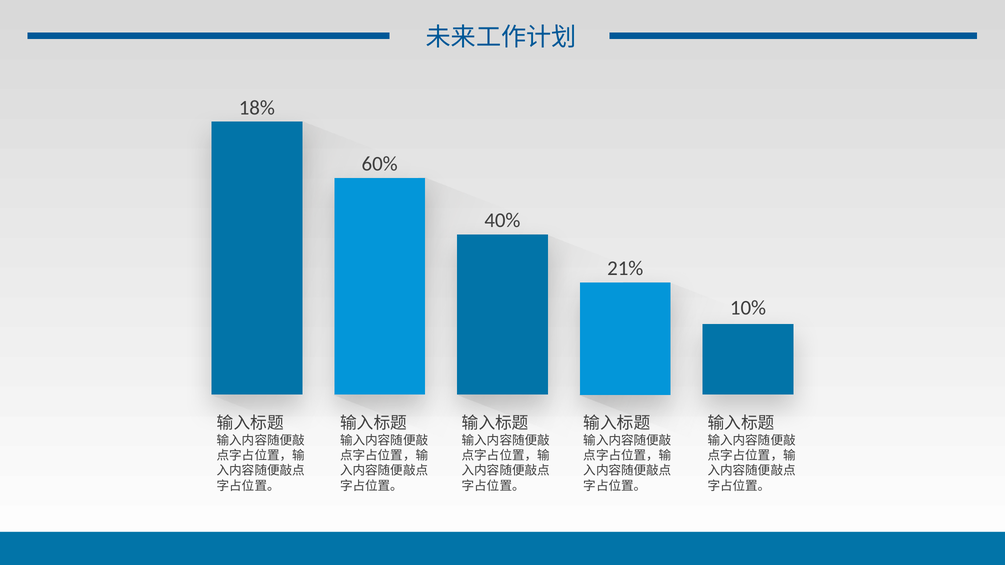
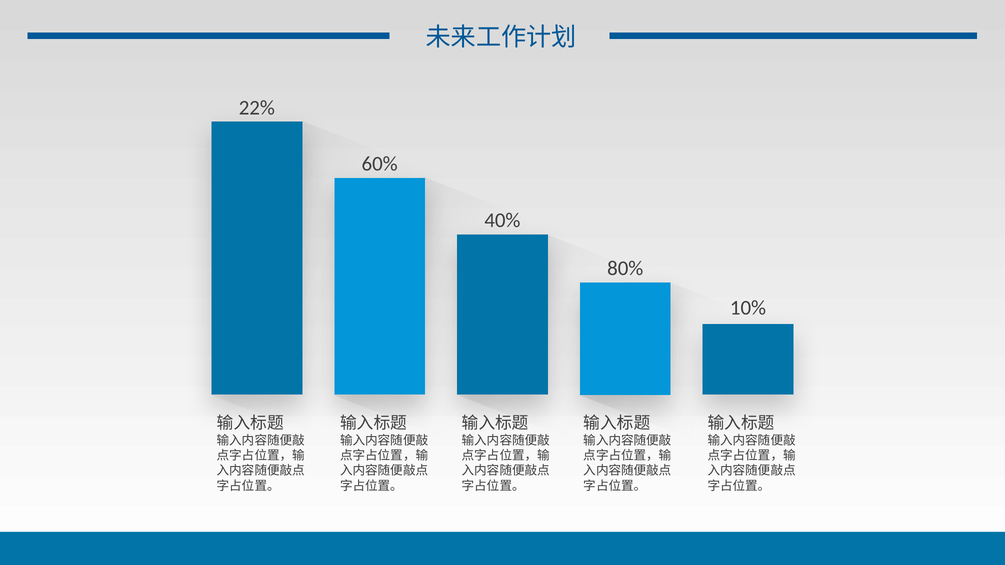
18%: 18% -> 22% (257, 108)
21%: 21% -> 80% (625, 268)
